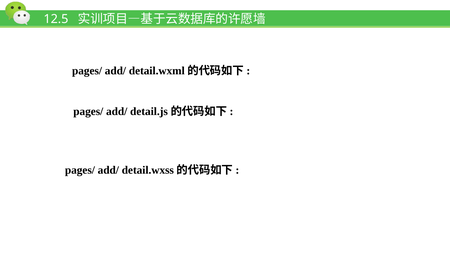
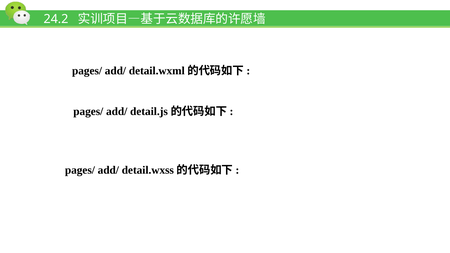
12.5: 12.5 -> 24.2 (56, 19)
